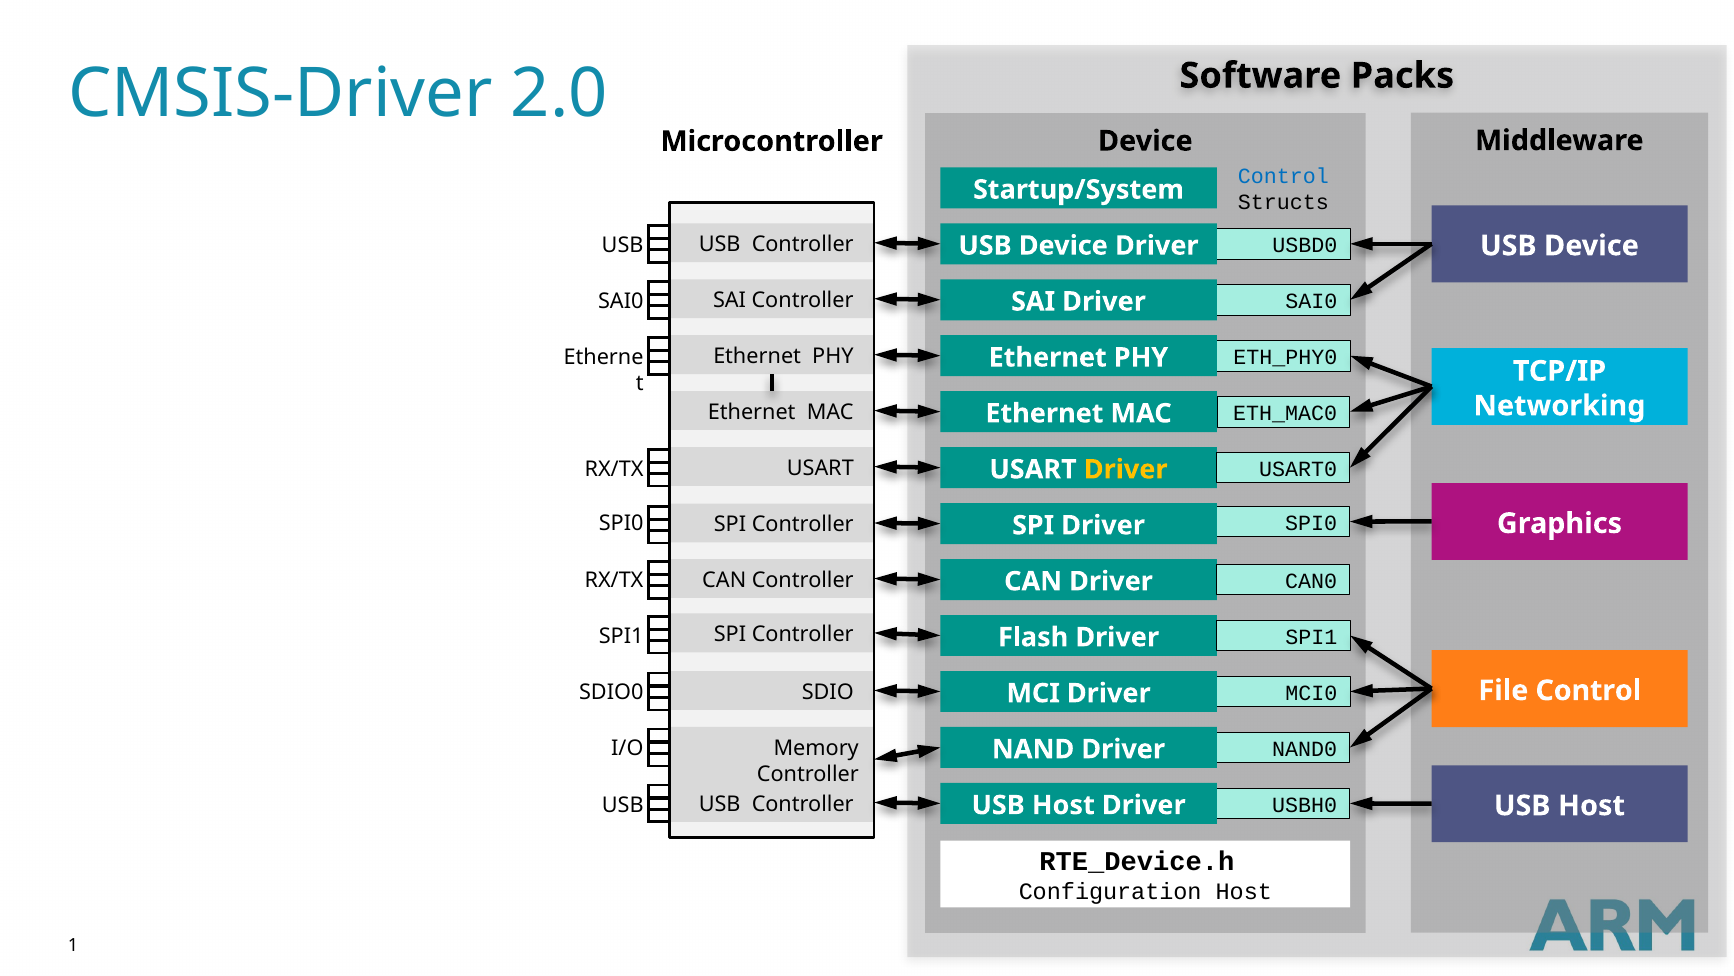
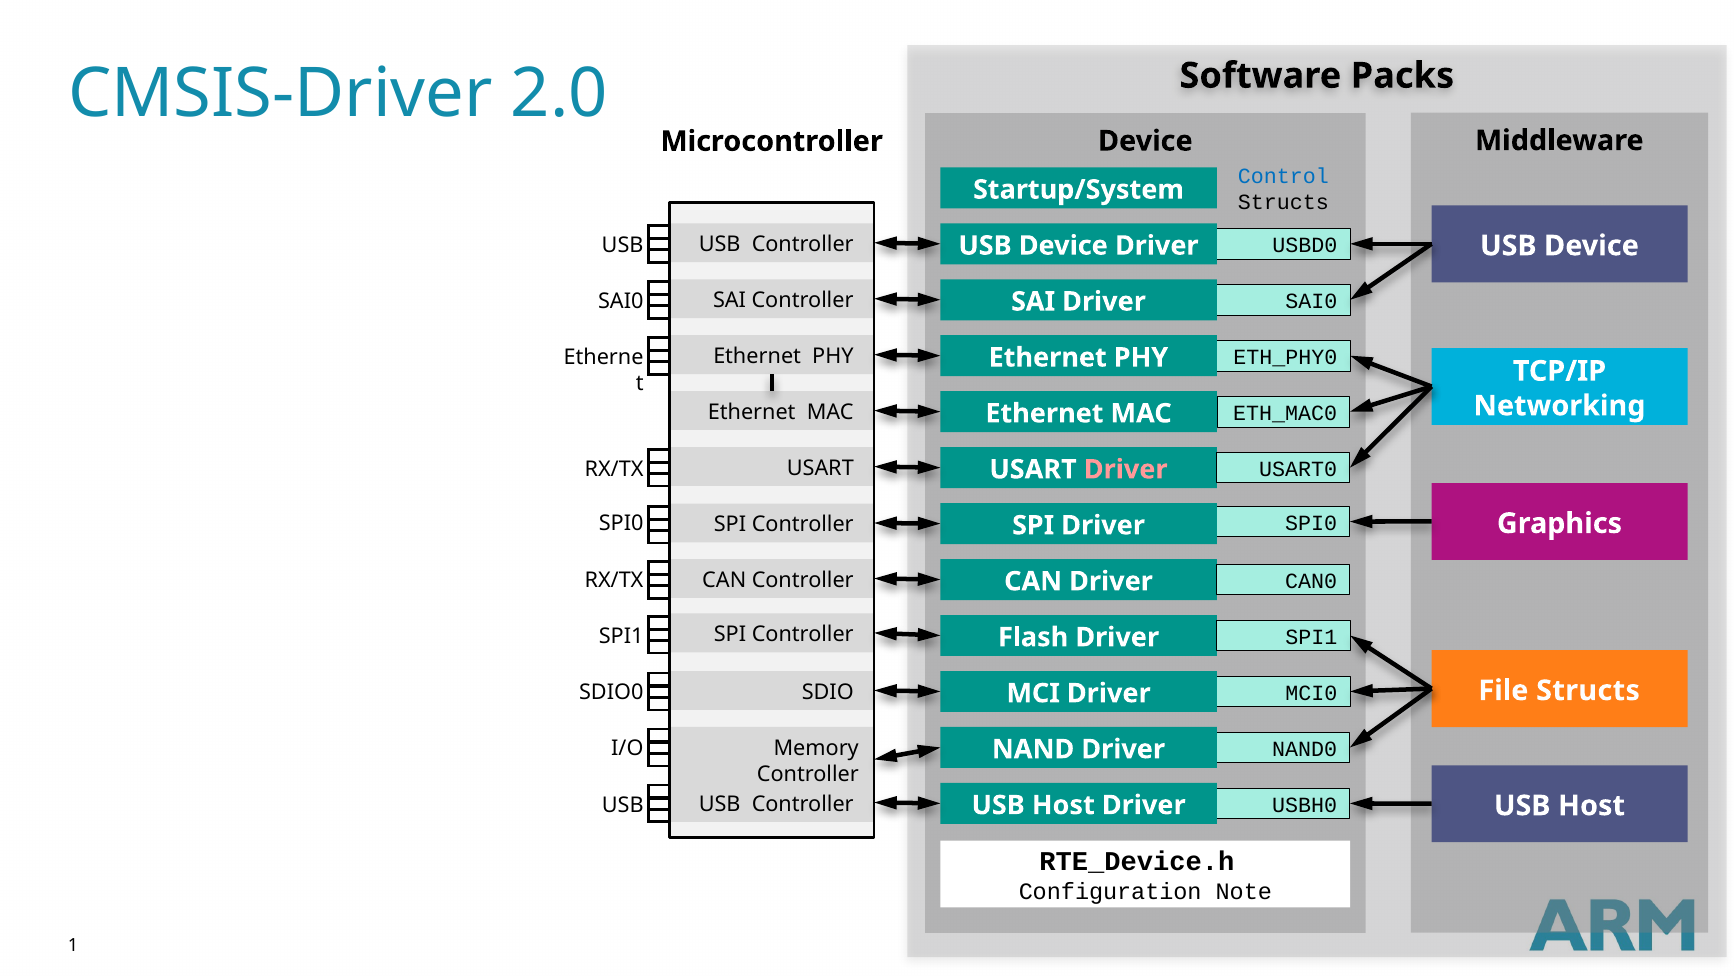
Driver colour: yellow -> pink (1126, 469)
File Control: Control -> Structs (1588, 690)
Configuration Host: Host -> Note (1244, 892)
